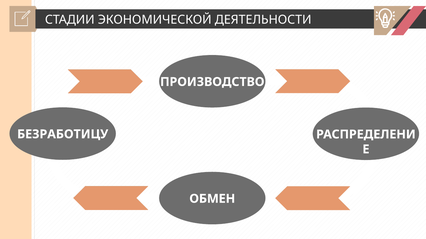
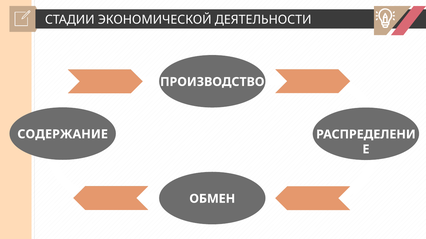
БЕЗРАБОТИЦУ: БЕЗРАБОТИЦУ -> СОДЕРЖАНИЕ (63, 135)
